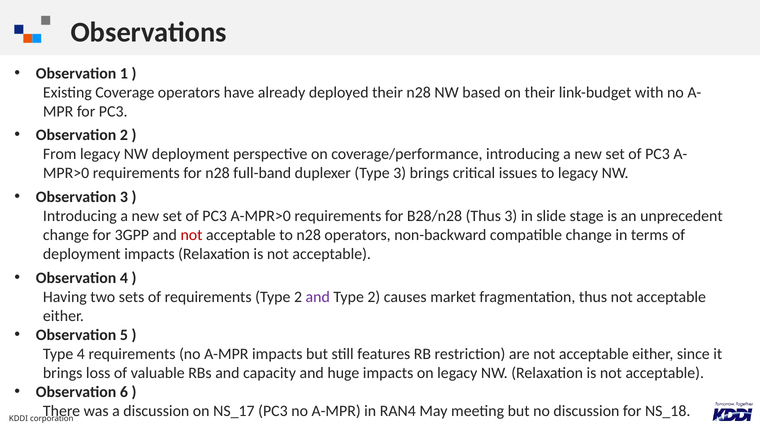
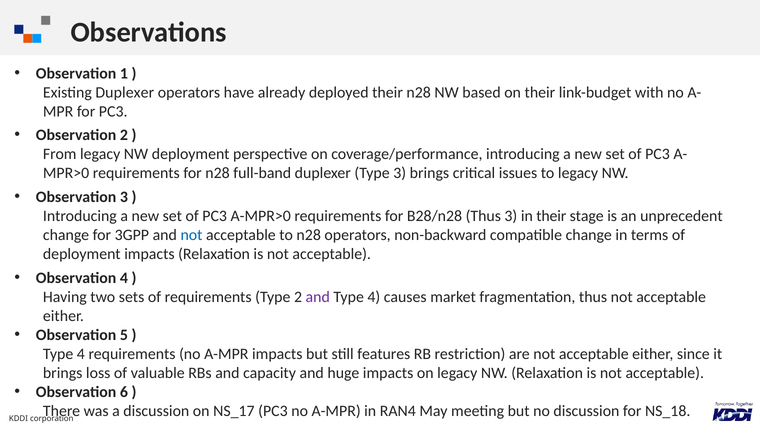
Existing Coverage: Coverage -> Duplexer (125, 92)
in slide: slide -> their (551, 216)
not colour: red -> blue (191, 235)
2: 2 -> 4 (374, 297)
